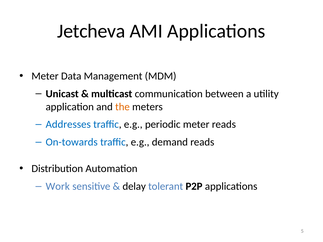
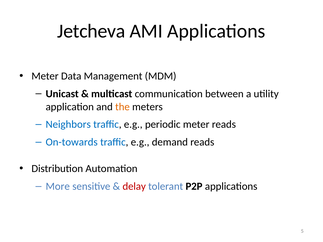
Addresses: Addresses -> Neighbors (68, 125)
Work: Work -> More (58, 186)
delay colour: black -> red (134, 186)
